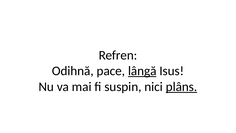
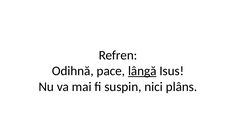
plâns underline: present -> none (182, 87)
